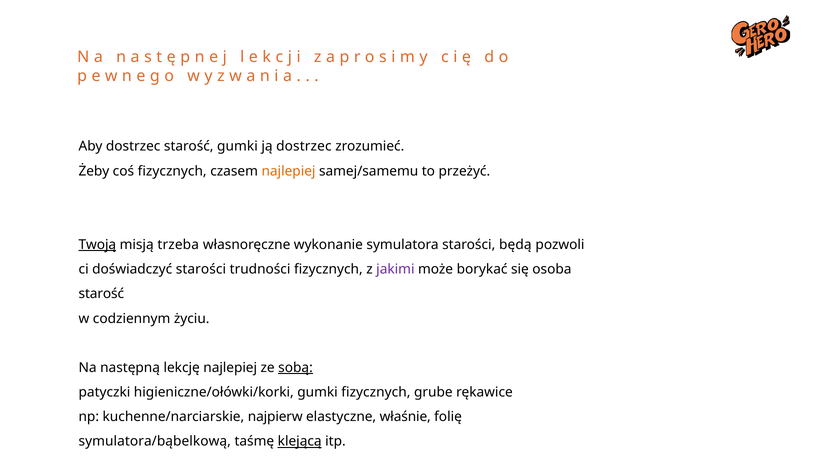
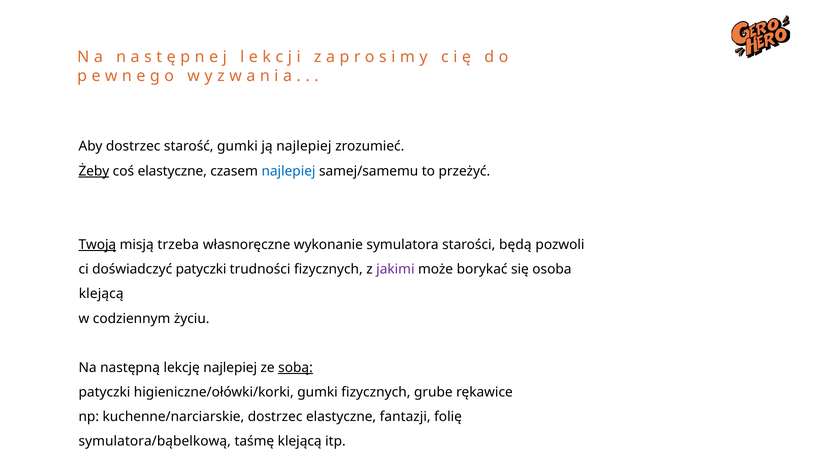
ją dostrzec: dostrzec -> najlepiej (304, 147)
Żeby underline: none -> present (94, 171)
coś fizycznych: fizycznych -> elastyczne (172, 171)
najlepiej colour: orange -> blue (289, 171)
doświadczyć starości: starości -> patyczki (201, 270)
starość: starość -> klejącą (101, 294)
kuchenne/narciarskie najpierw: najpierw -> dostrzec (275, 417)
właśnie: właśnie -> fantazji (405, 417)
klejącą underline: present -> none (300, 442)
